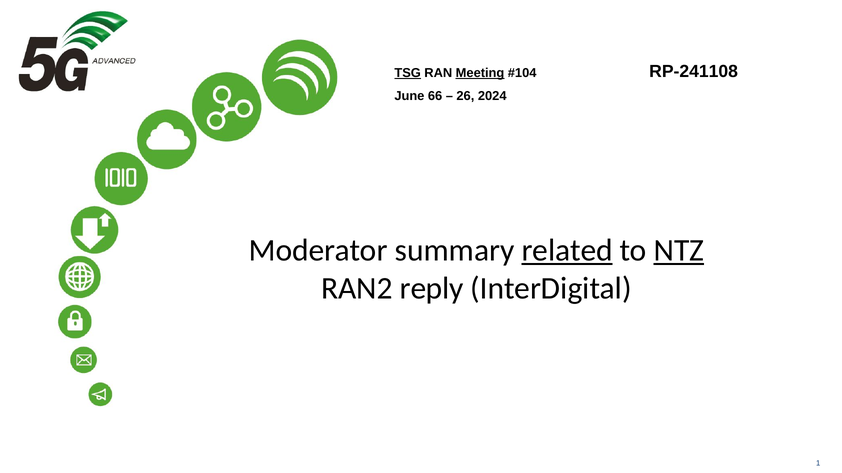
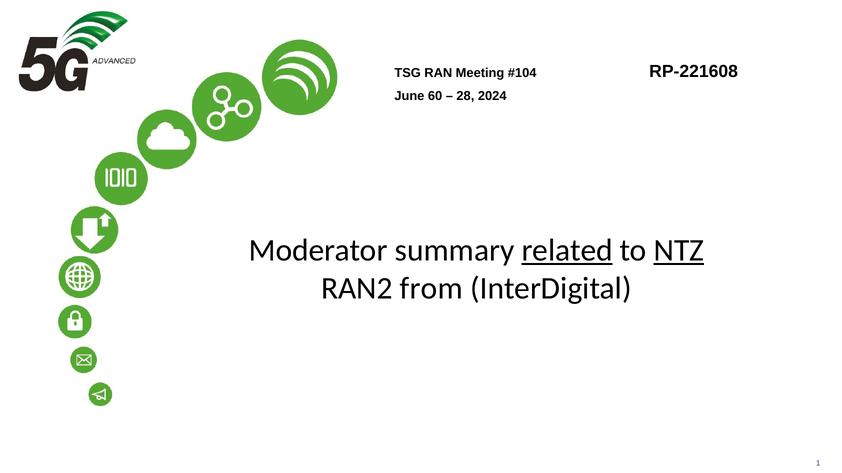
TSG underline: present -> none (408, 73)
Meeting underline: present -> none (480, 73)
RP-241108: RP-241108 -> RP-221608 (694, 72)
66: 66 -> 60 (435, 96)
26: 26 -> 28 (465, 96)
reply: reply -> from (431, 288)
